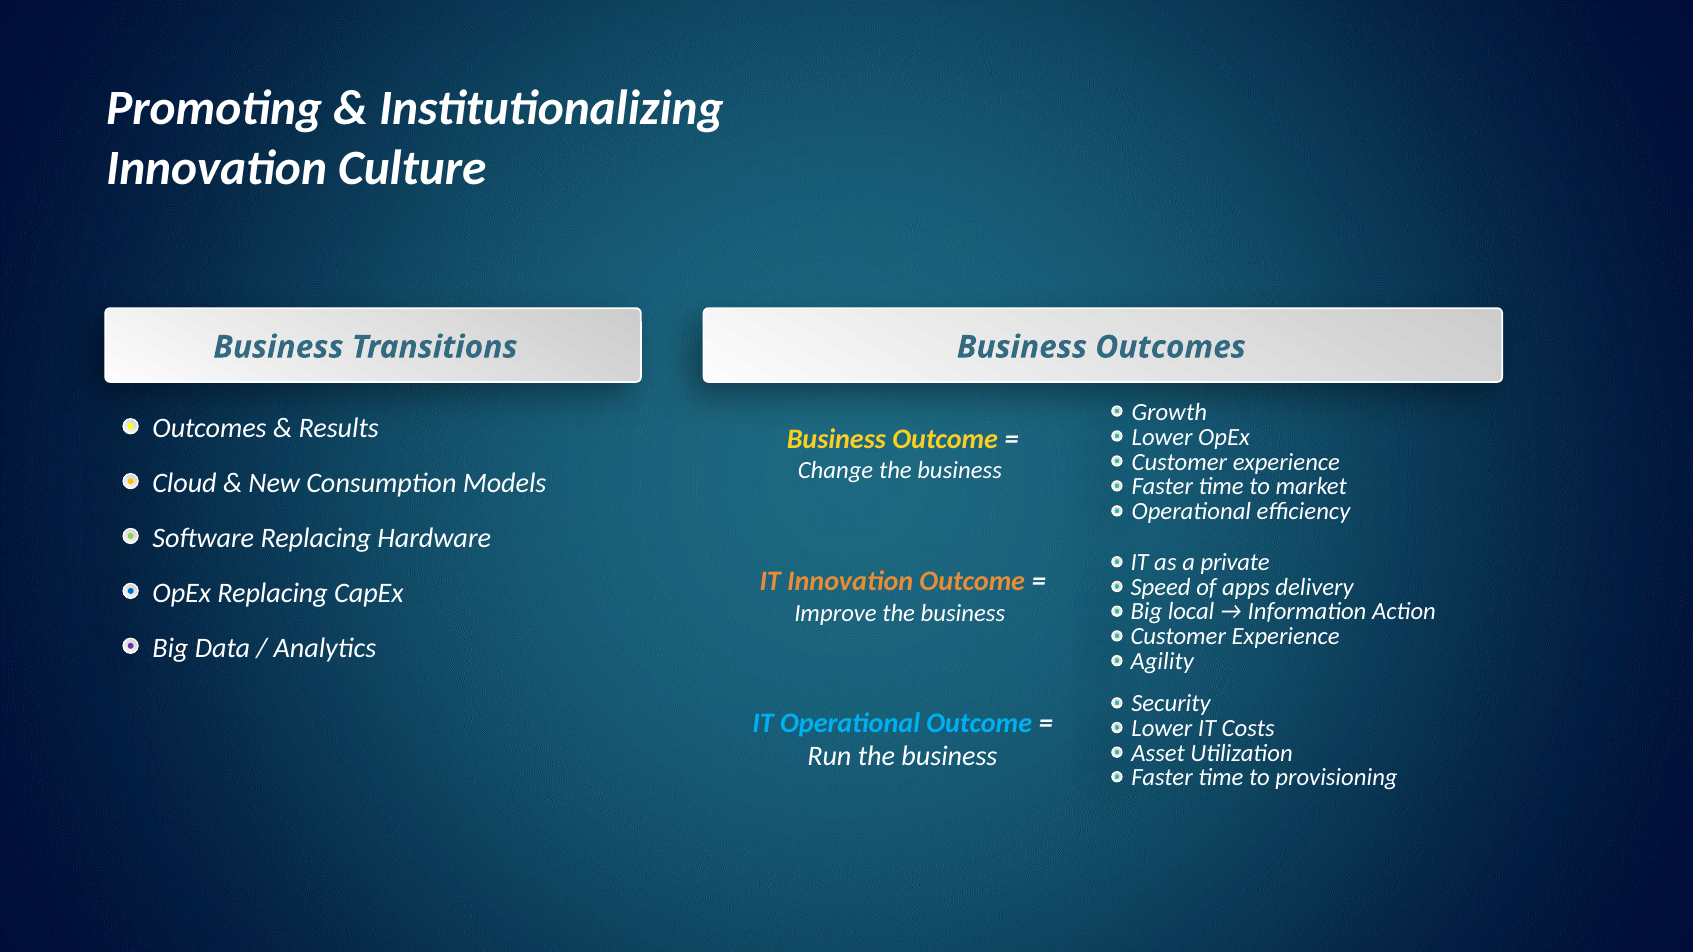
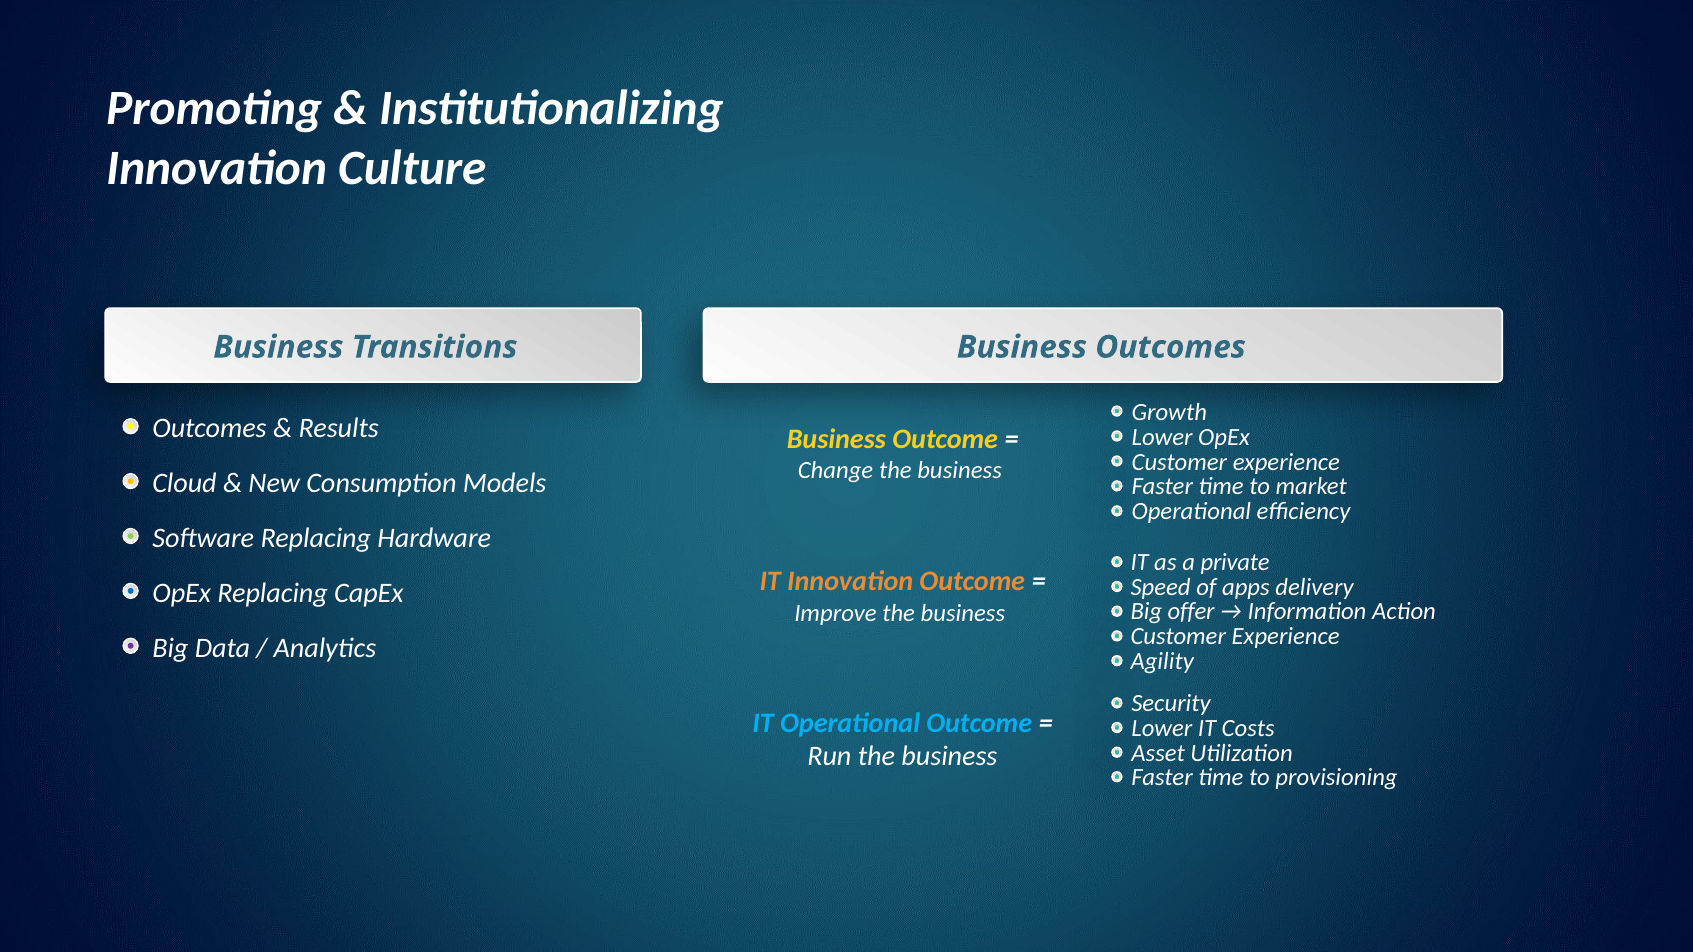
local: local -> offer (1191, 612)
